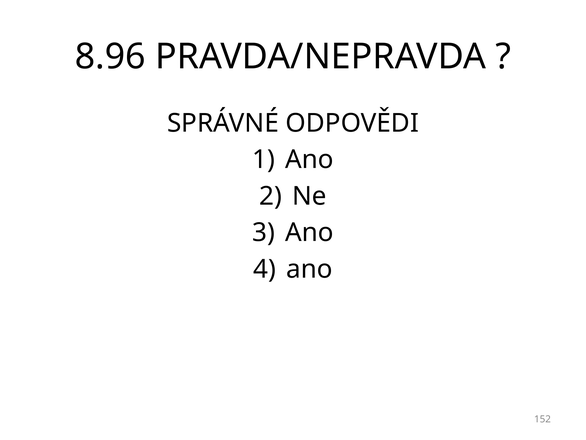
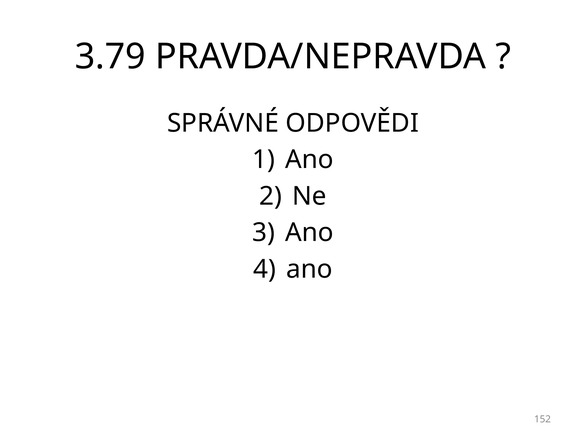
8.96: 8.96 -> 3.79 (110, 57)
